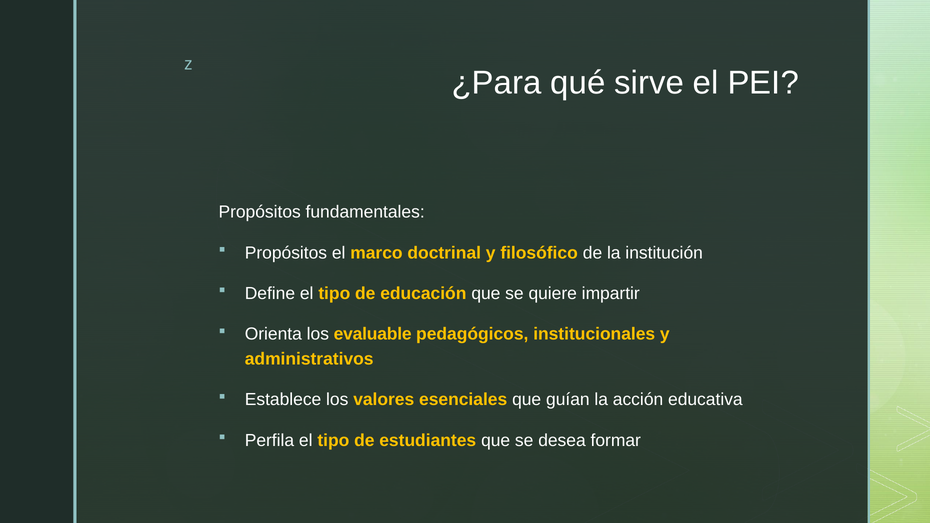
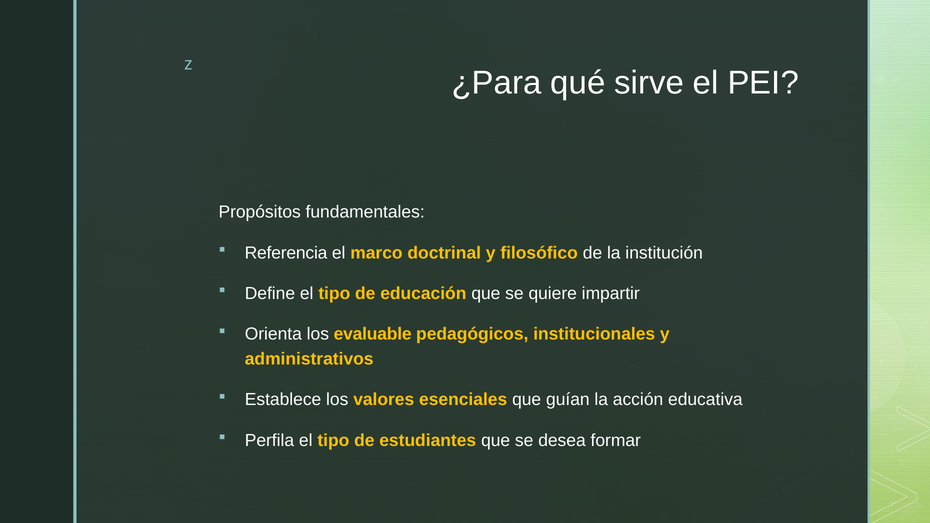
Propósitos: Propósitos -> Referencia (286, 253)
